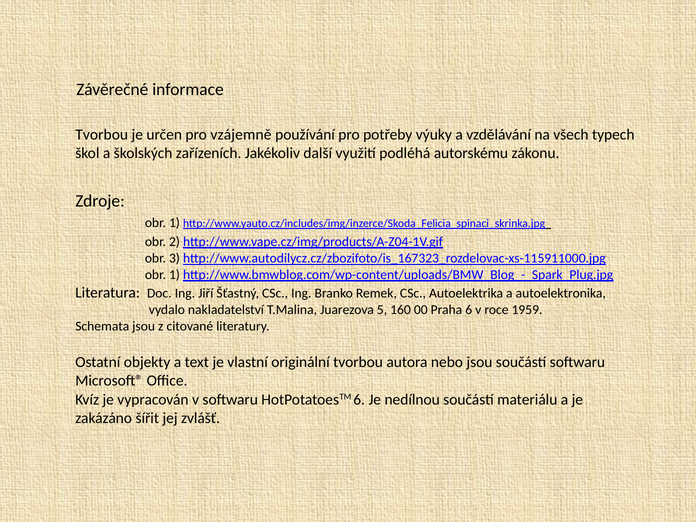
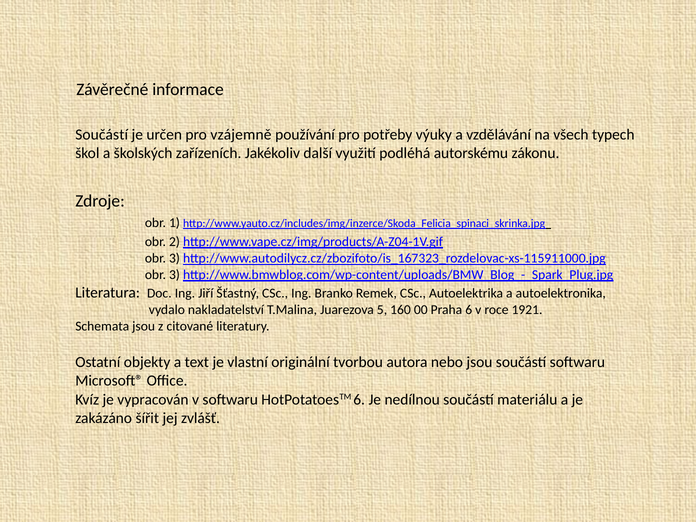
Tvorbou: Tvorbou -> Součástí (102, 135)
1: 1 -> 3 (174, 275)
1959: 1959 -> 1921 (527, 310)
